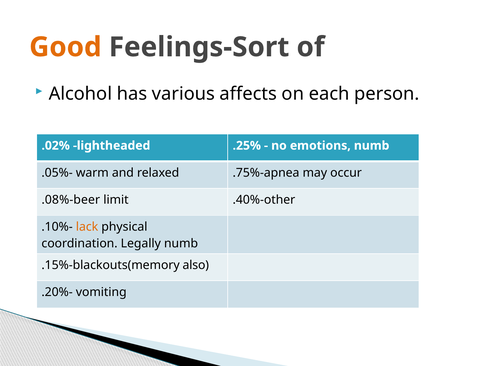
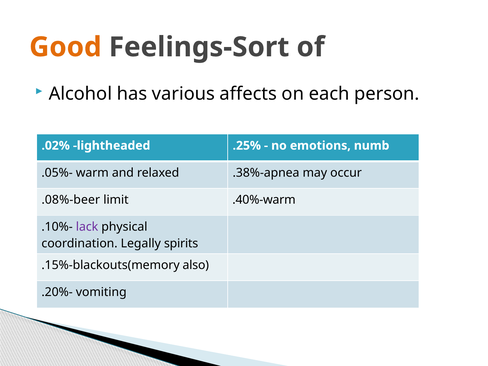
.75%-apnea: .75%-apnea -> .38%-apnea (266, 173)
.40%-other: .40%-other -> .40%-warm (264, 200)
lack colour: orange -> purple (87, 227)
Legally numb: numb -> spirits (181, 244)
